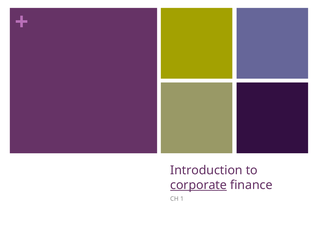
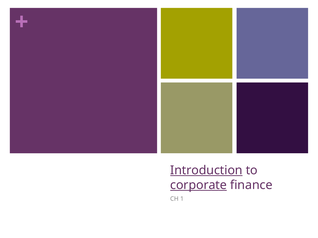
Introduction underline: none -> present (206, 171)
